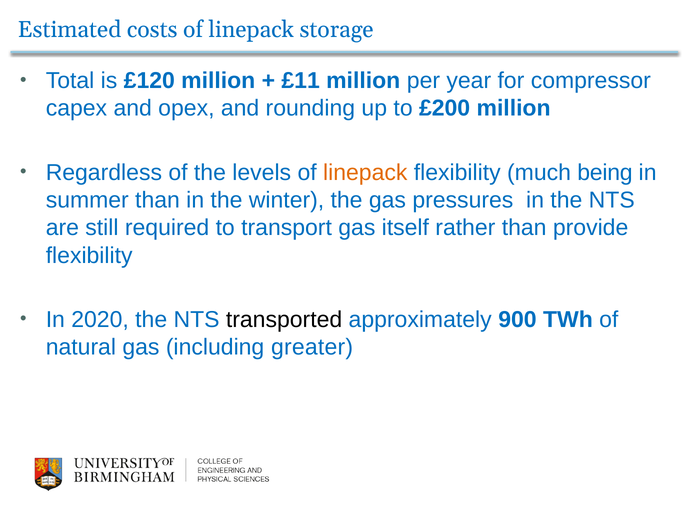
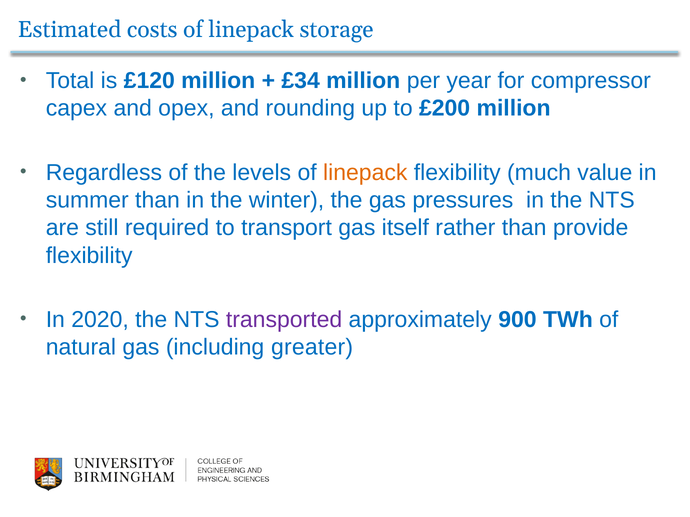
£11: £11 -> £34 (301, 81)
being: being -> value (605, 173)
transported colour: black -> purple (284, 320)
